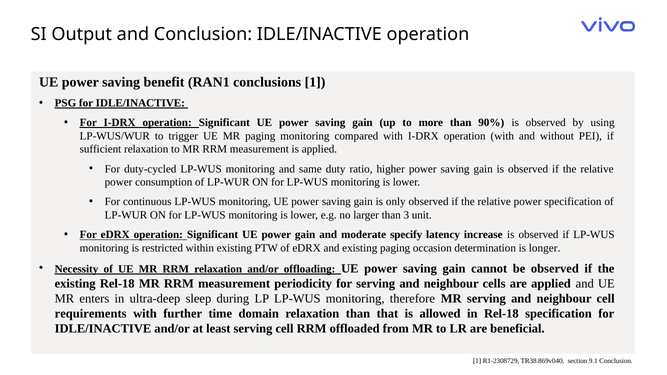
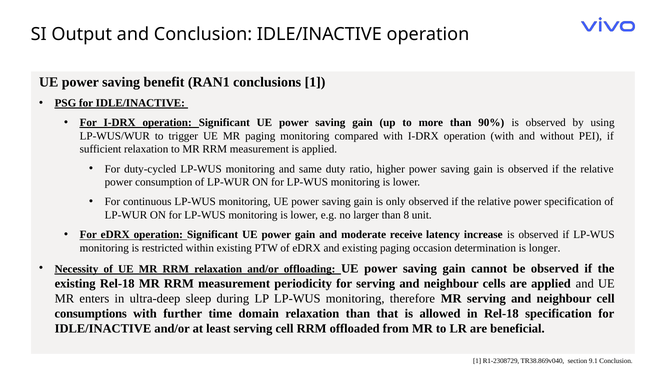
3: 3 -> 8 (406, 215)
specify: specify -> receive (406, 235)
requirements: requirements -> consumptions (91, 314)
